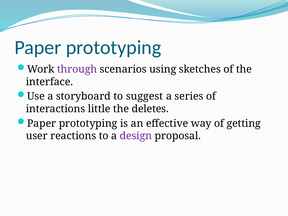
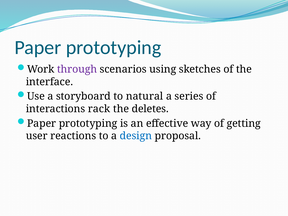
suggest: suggest -> natural (145, 96)
little: little -> rack (99, 109)
design colour: purple -> blue (136, 136)
